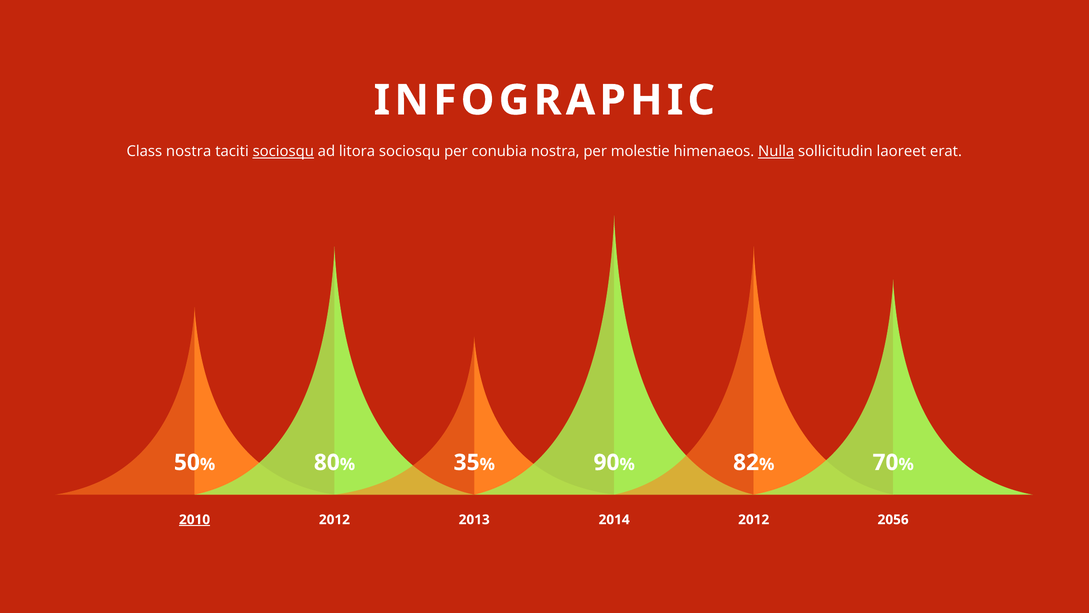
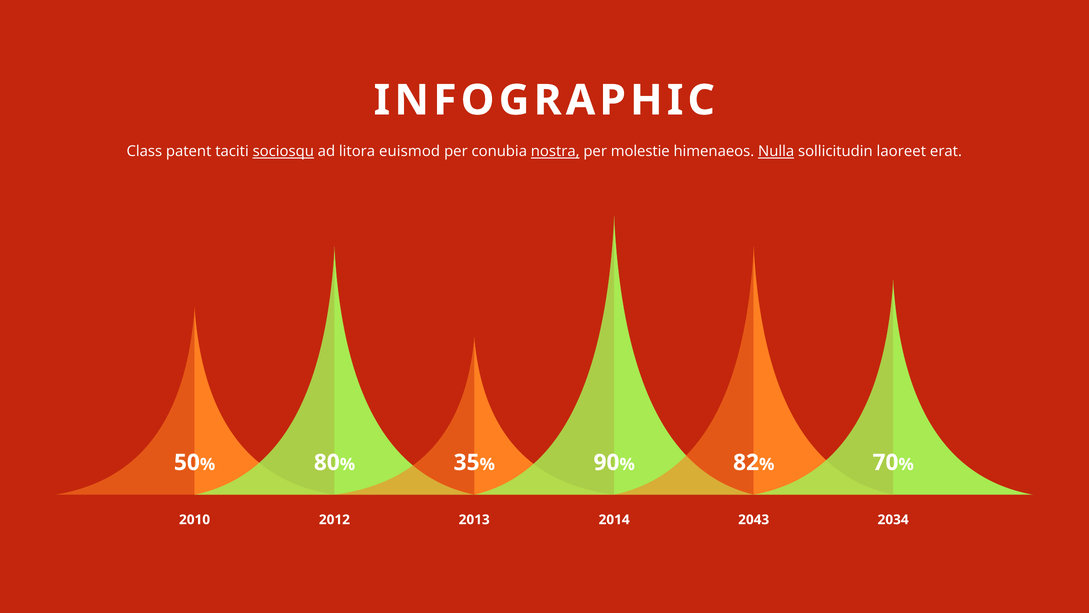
Class nostra: nostra -> patent (189, 151)
litora sociosqu: sociosqu -> euismod (410, 151)
nostra underline: none -> present (555, 151)
2010 underline: present -> none (195, 519)
2012 2012: 2012 -> 2043 (754, 519)
2056: 2056 -> 2034 (893, 519)
